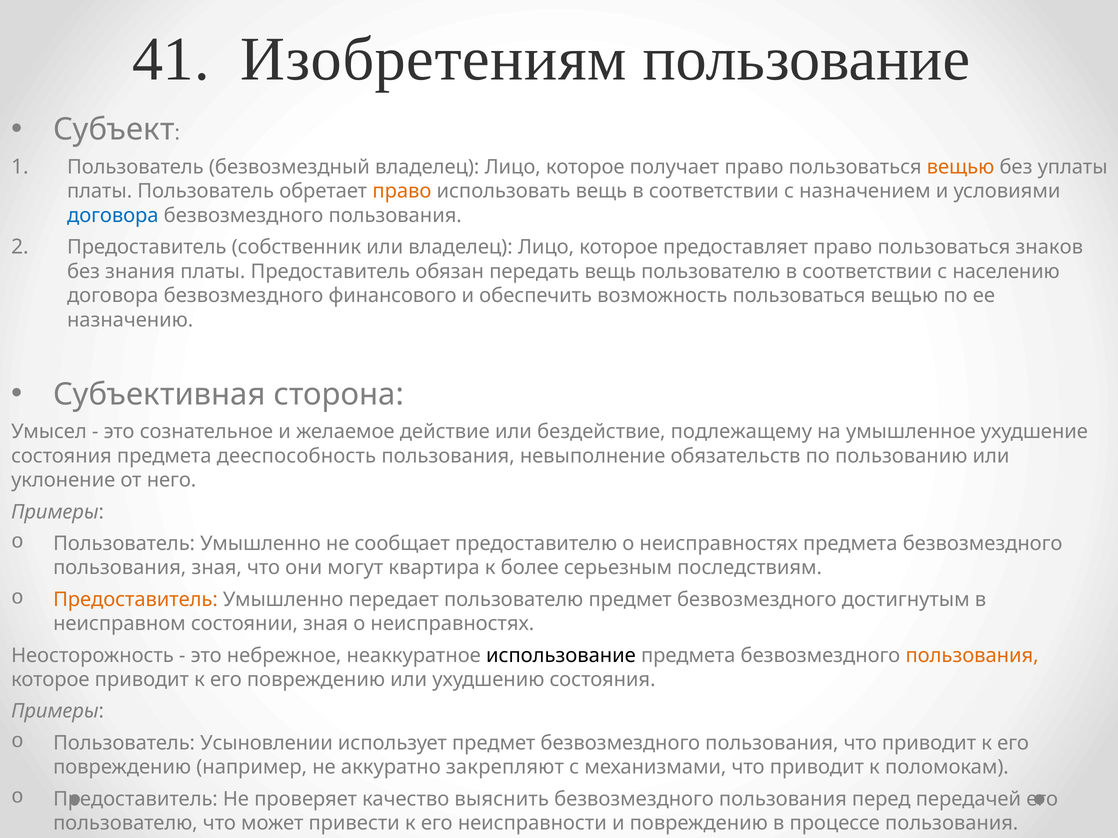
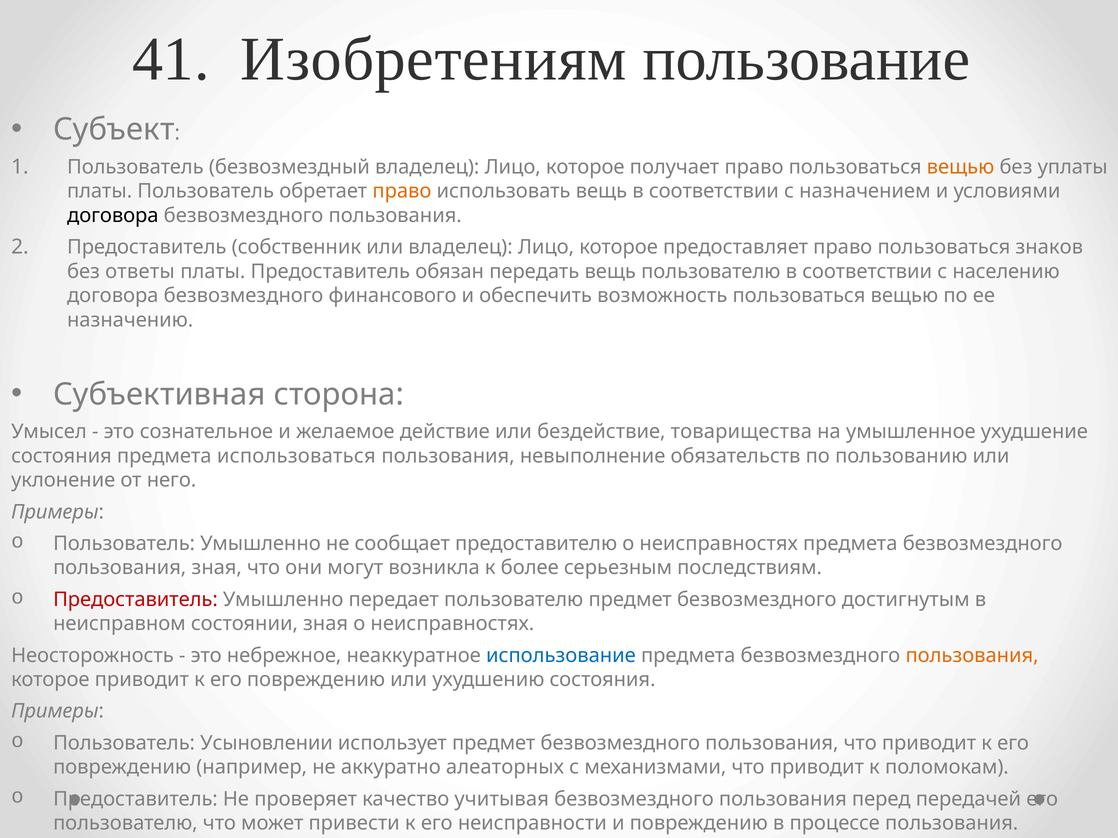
договора colour: blue -> black (113, 216)
знания: знания -> ответы (140, 272)
подлежащему: подлежащему -> товарищества (741, 432)
дееспособность: дееспособность -> использоваться (296, 456)
квартира: квартира -> возникла (434, 568)
Предоставитель colour: orange -> red (135, 600)
использование colour: black -> blue (561, 656)
закрепляют: закрепляют -> алеаторных (505, 768)
выяснить: выяснить -> учитывая (502, 799)
